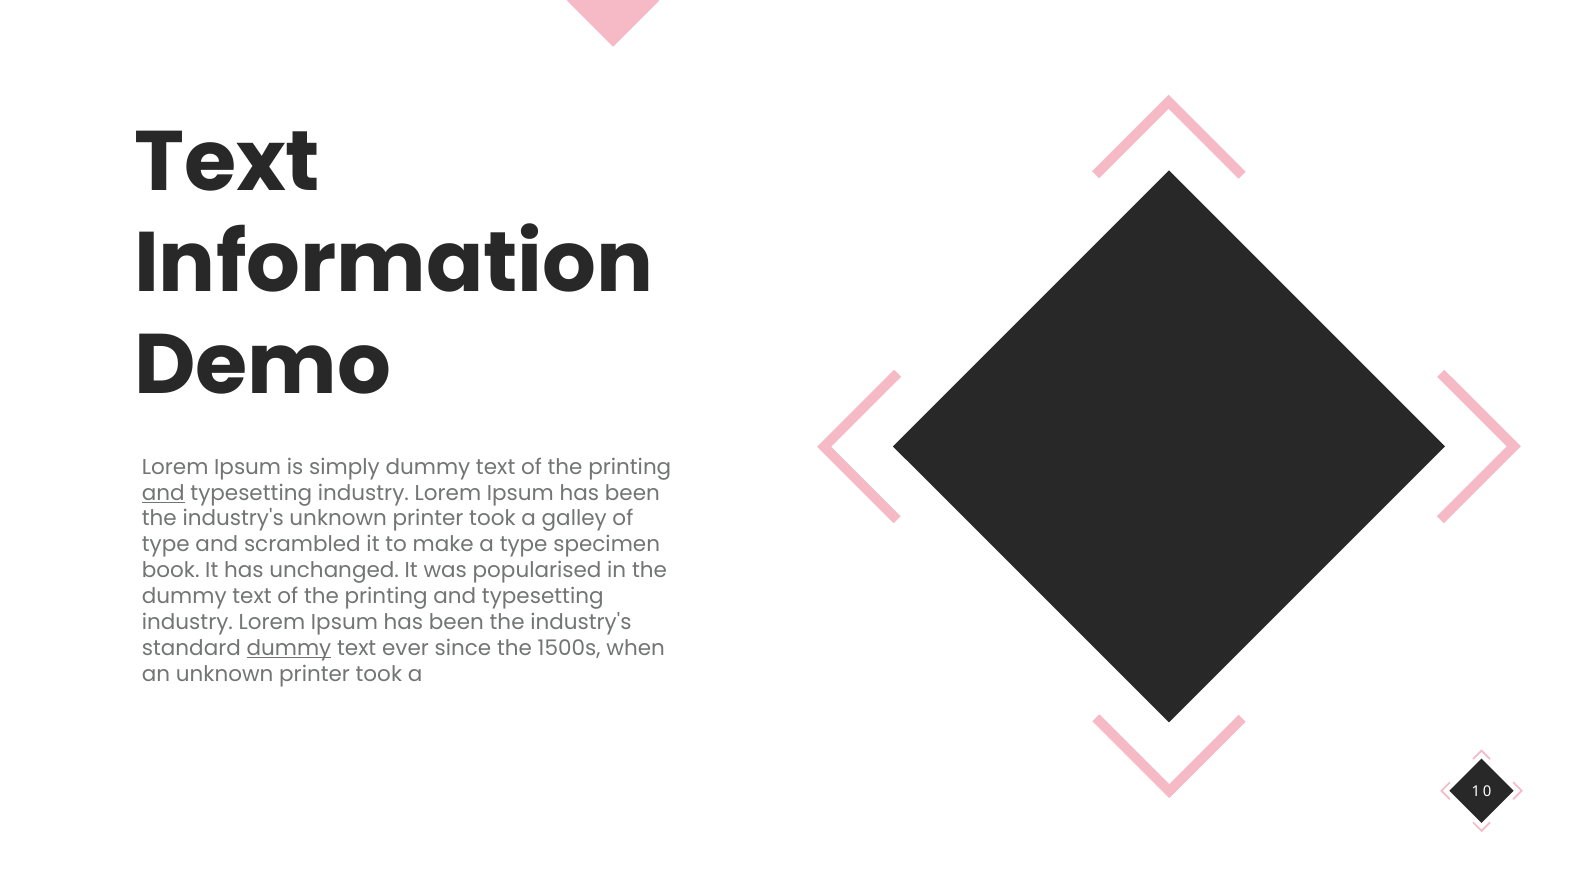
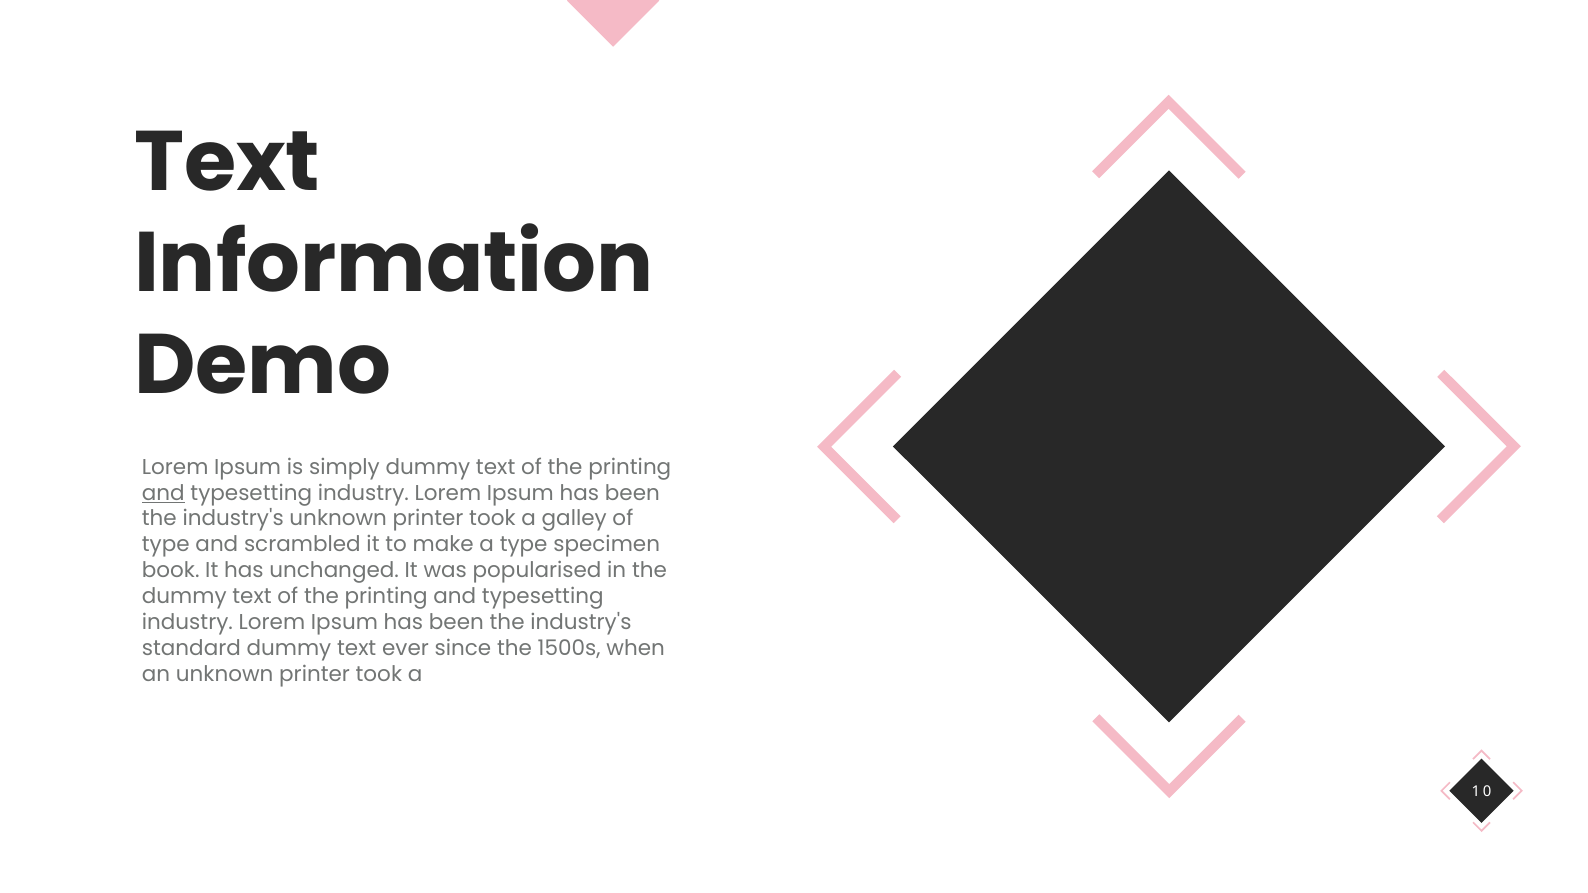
dummy underline: present -> none (289, 648)
